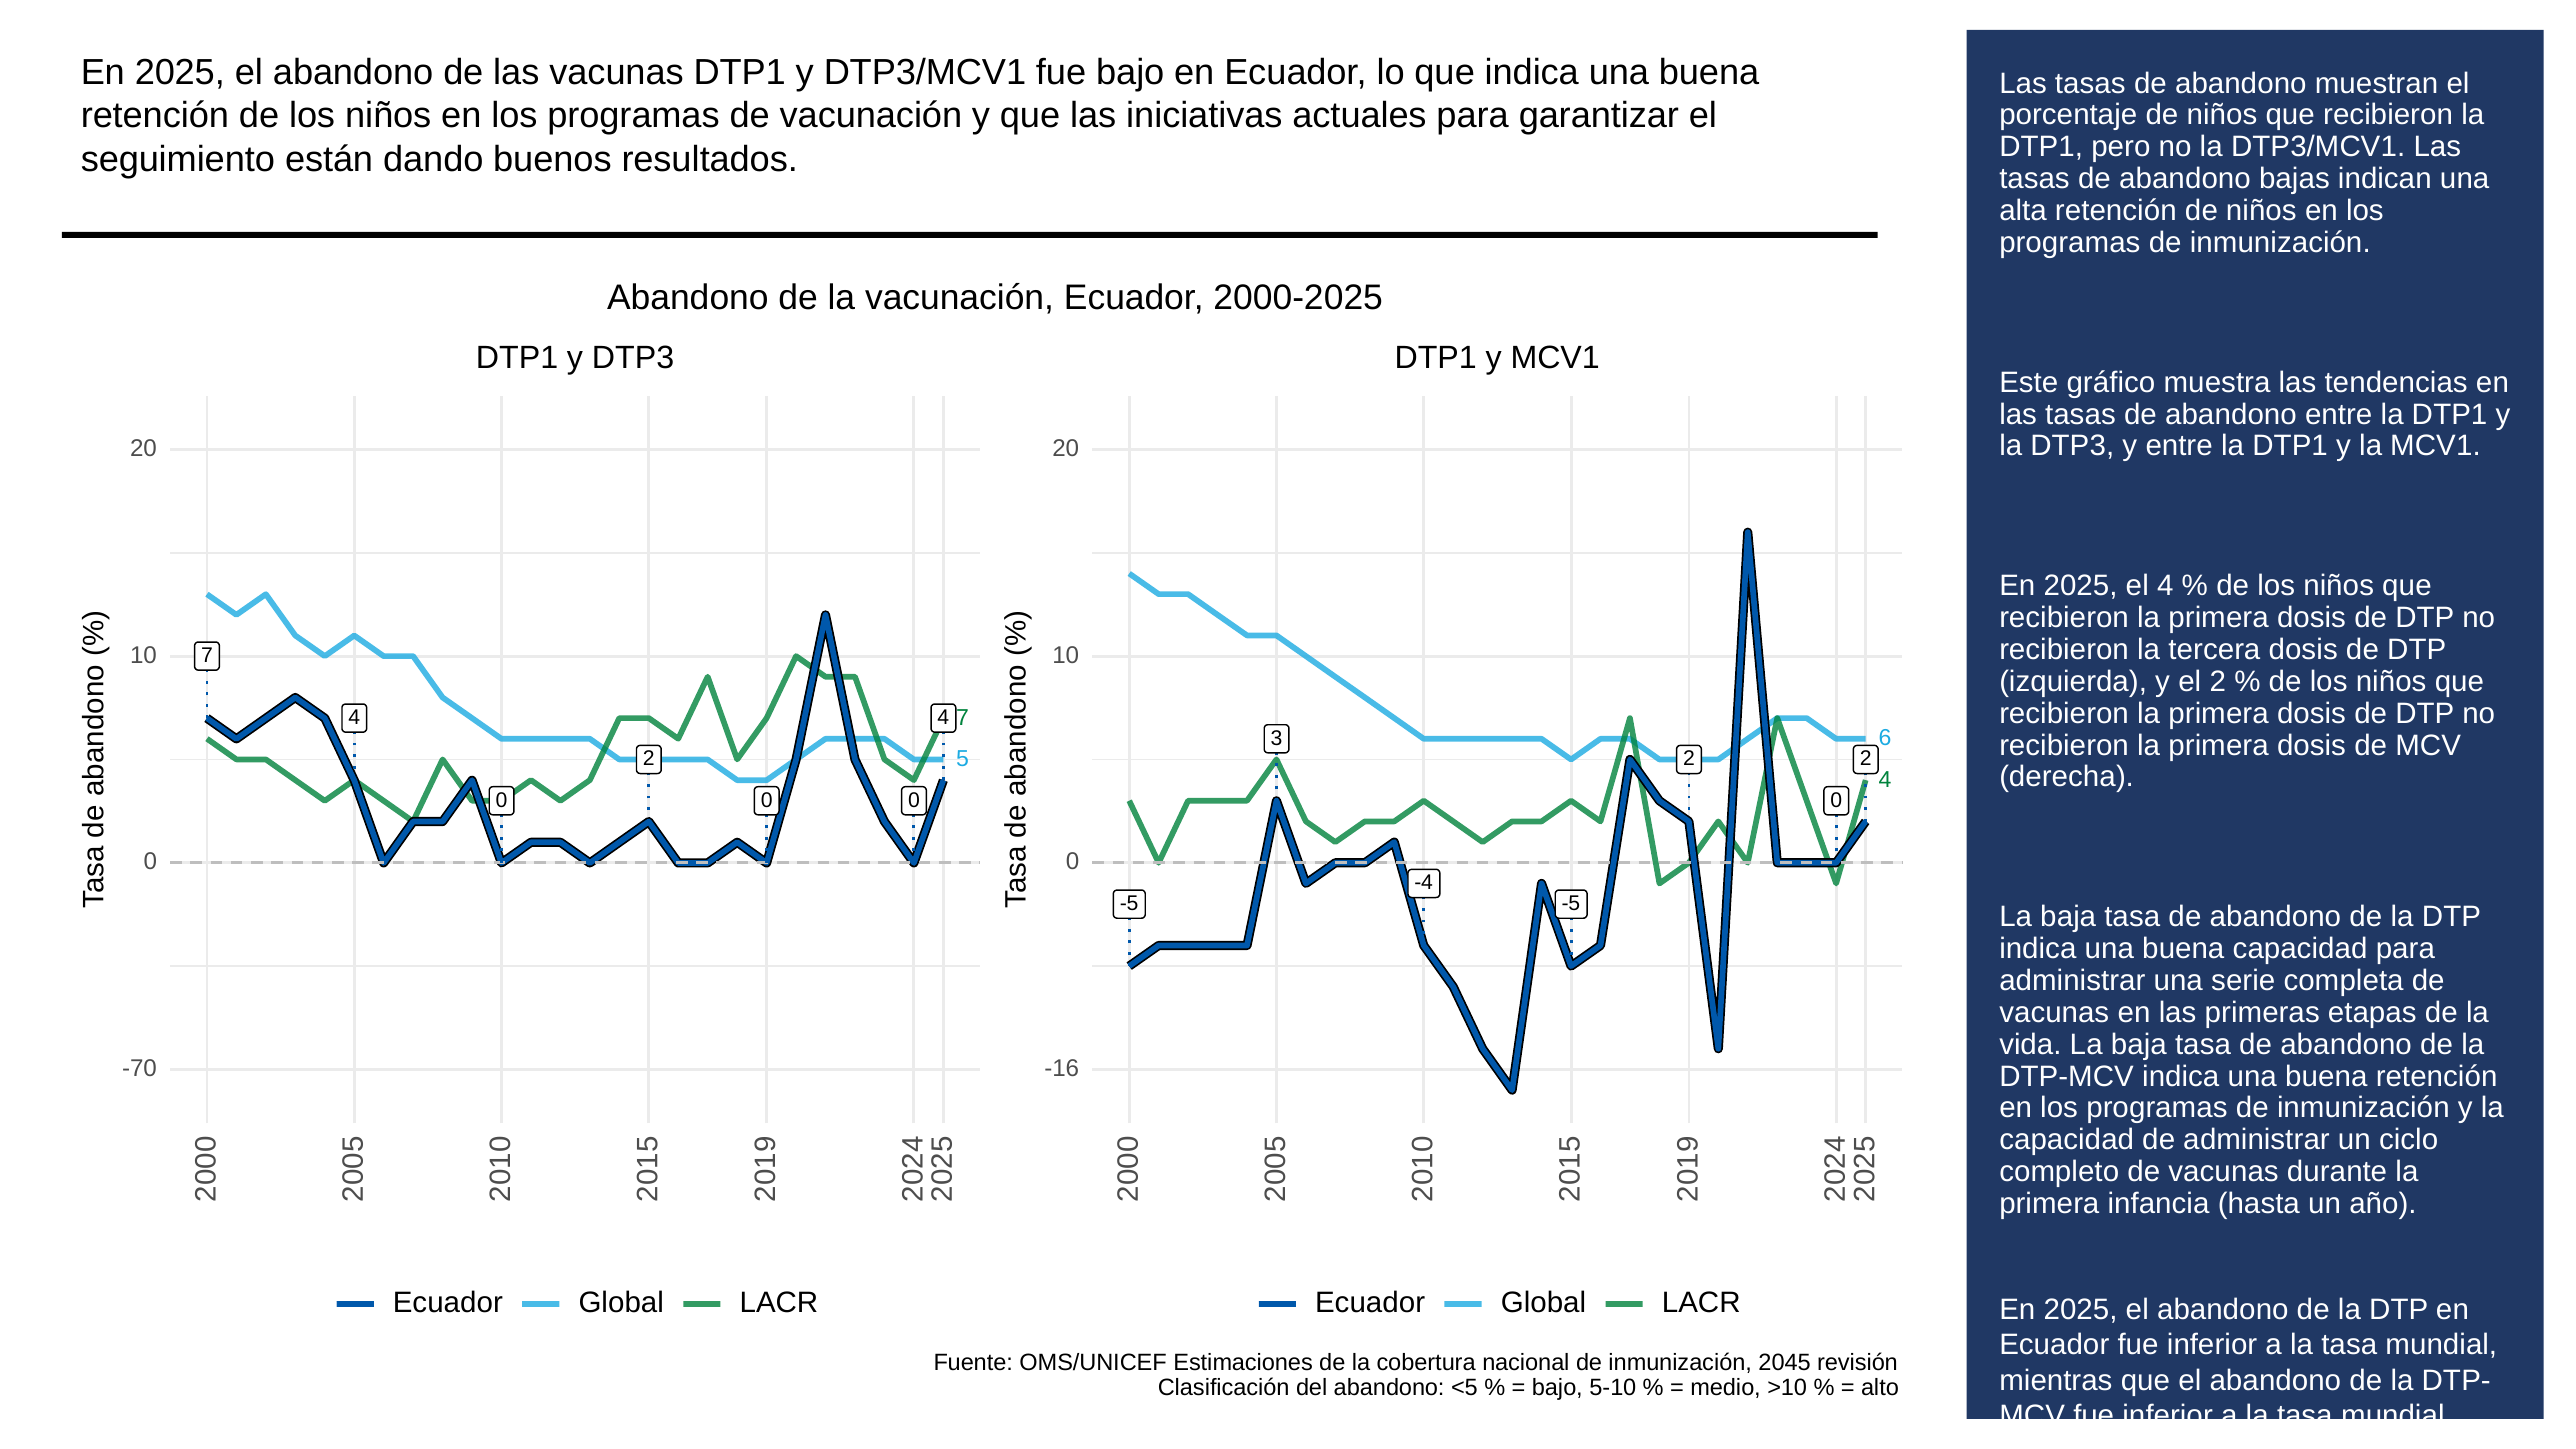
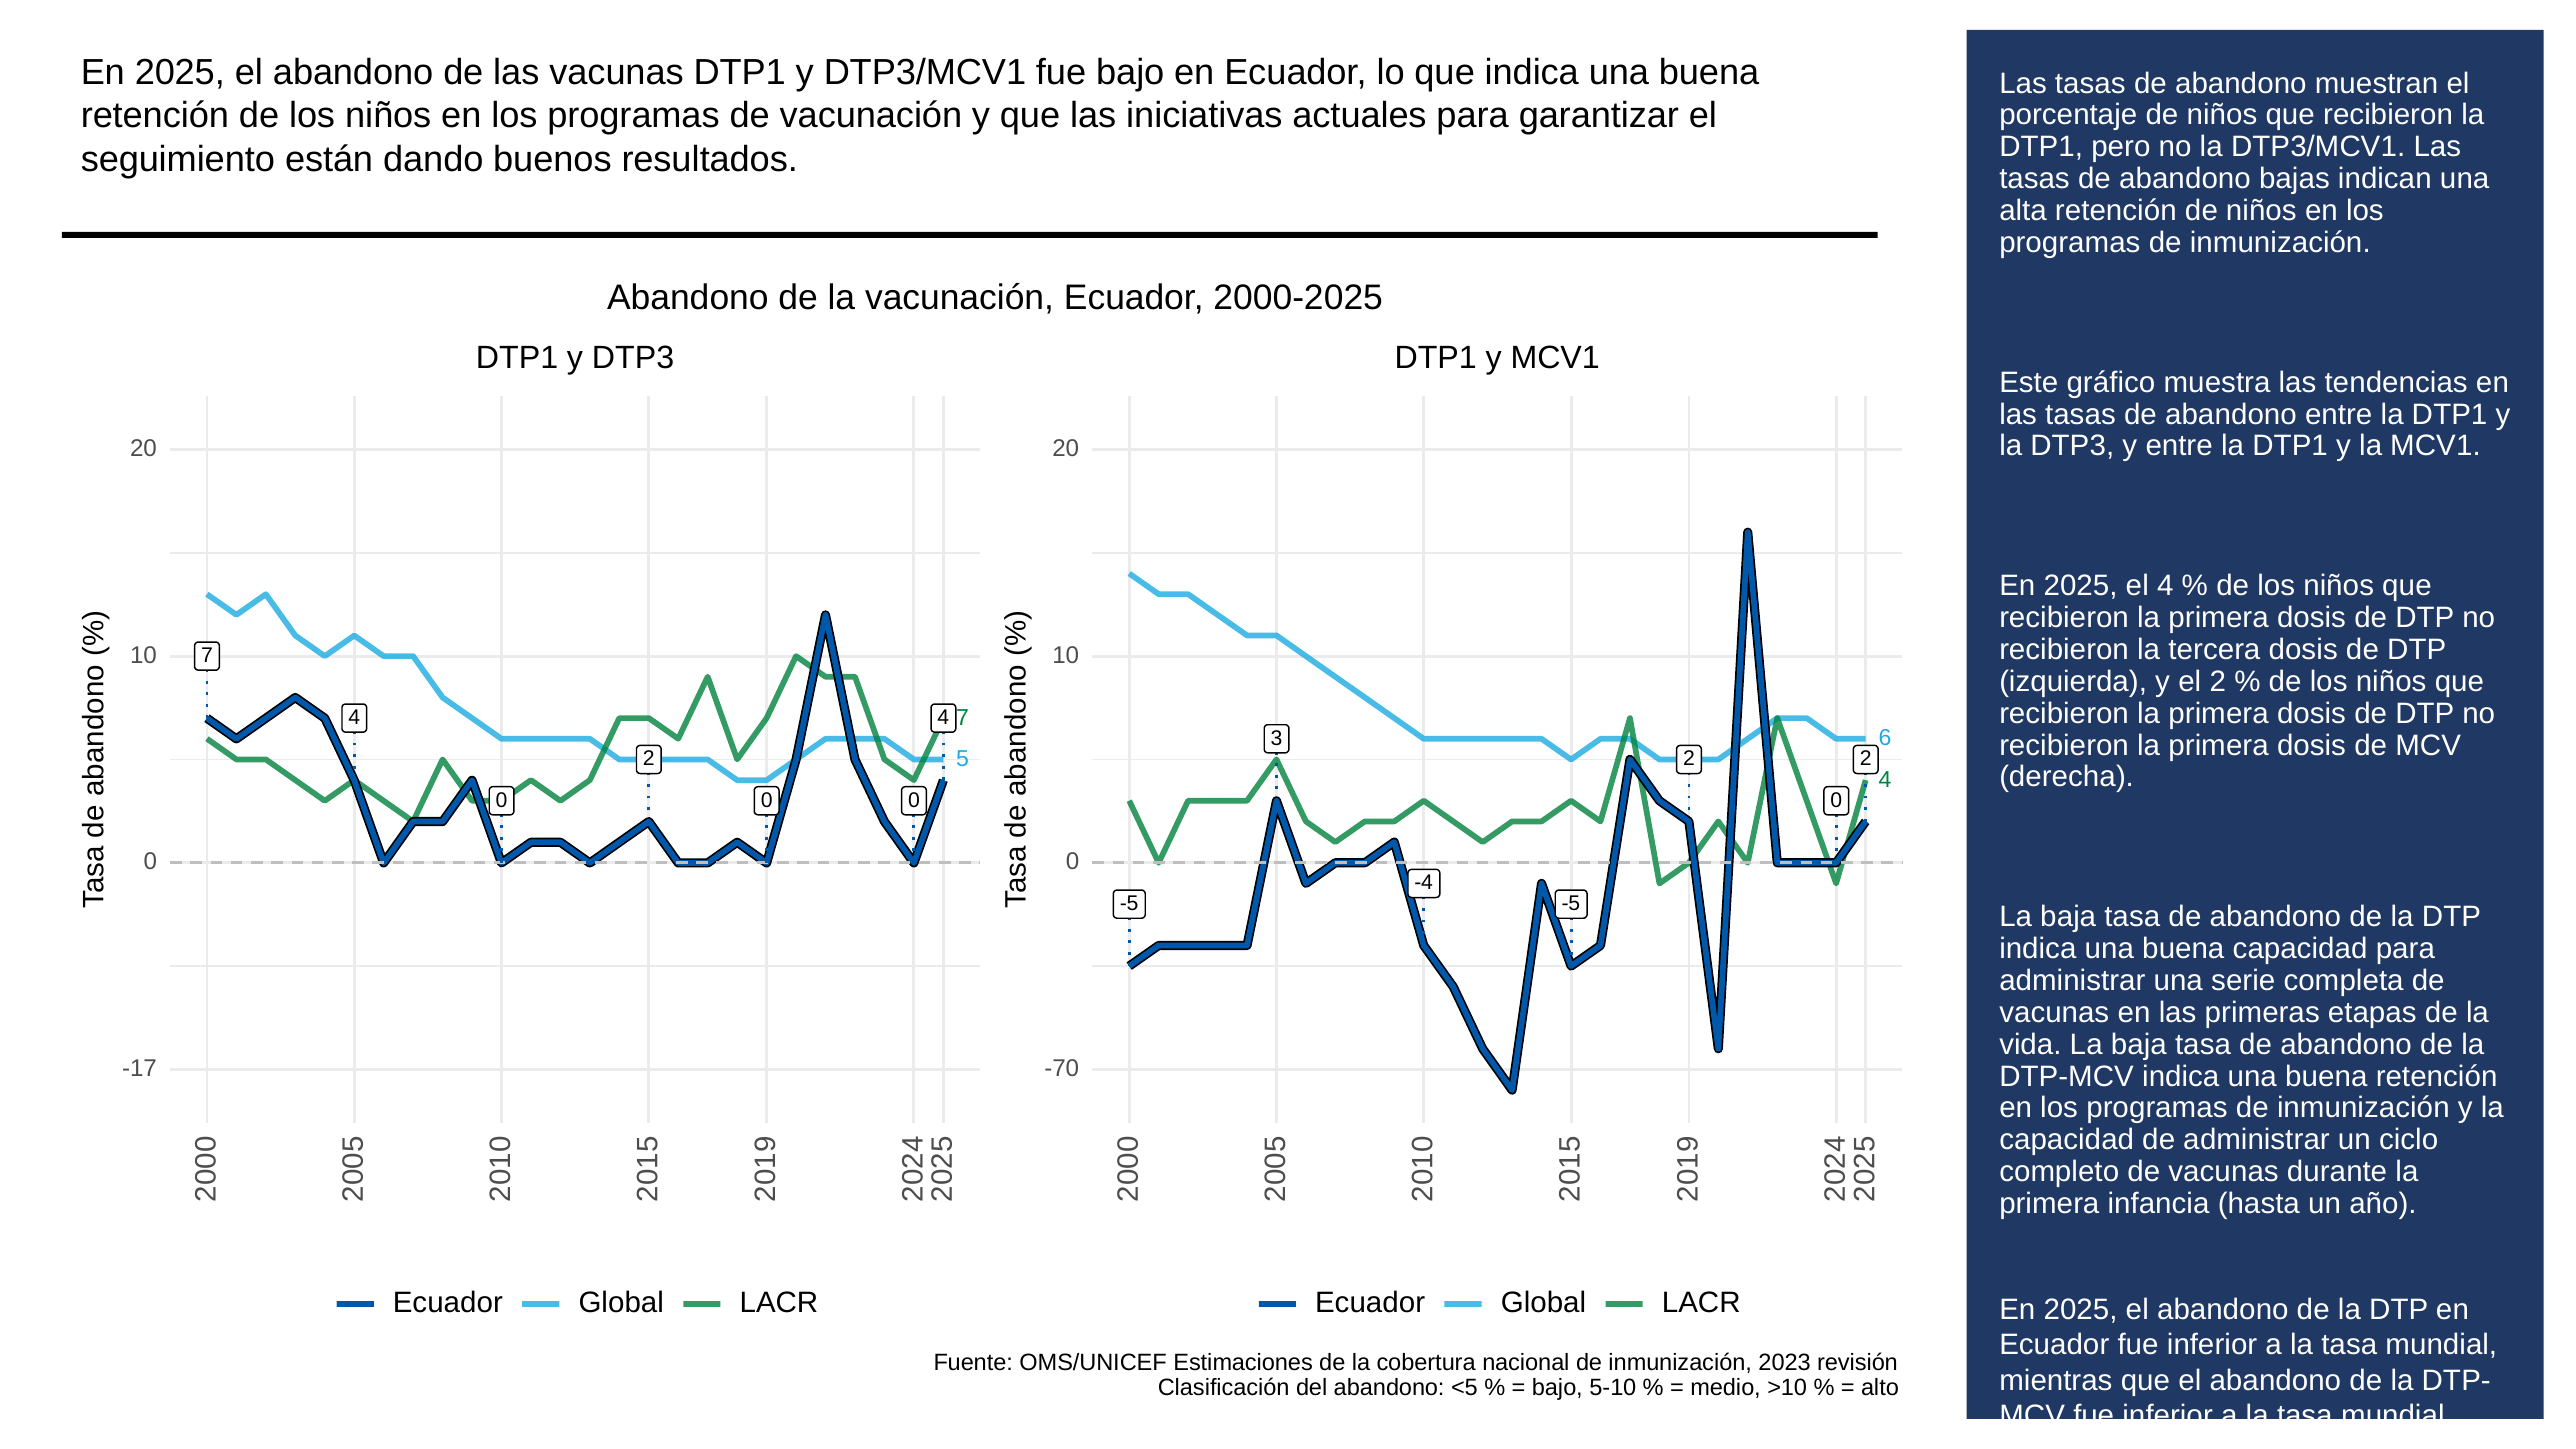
-70: -70 -> -17 (139, 1069)
-16: -16 -> -70 (1062, 1069)
2045: 2045 -> 2023 (1785, 1363)
